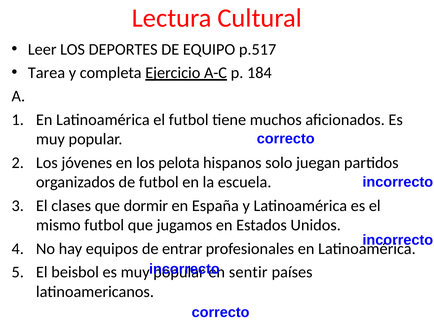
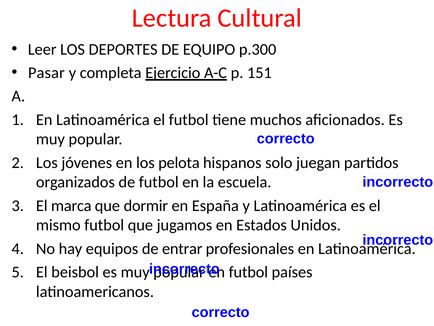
p.517: p.517 -> p.300 (258, 49)
Tarea: Tarea -> Pasar (46, 73)
184: 184 -> 151 (259, 73)
clases: clases -> marca (71, 205)
sentir: sentir -> futbol (248, 272)
